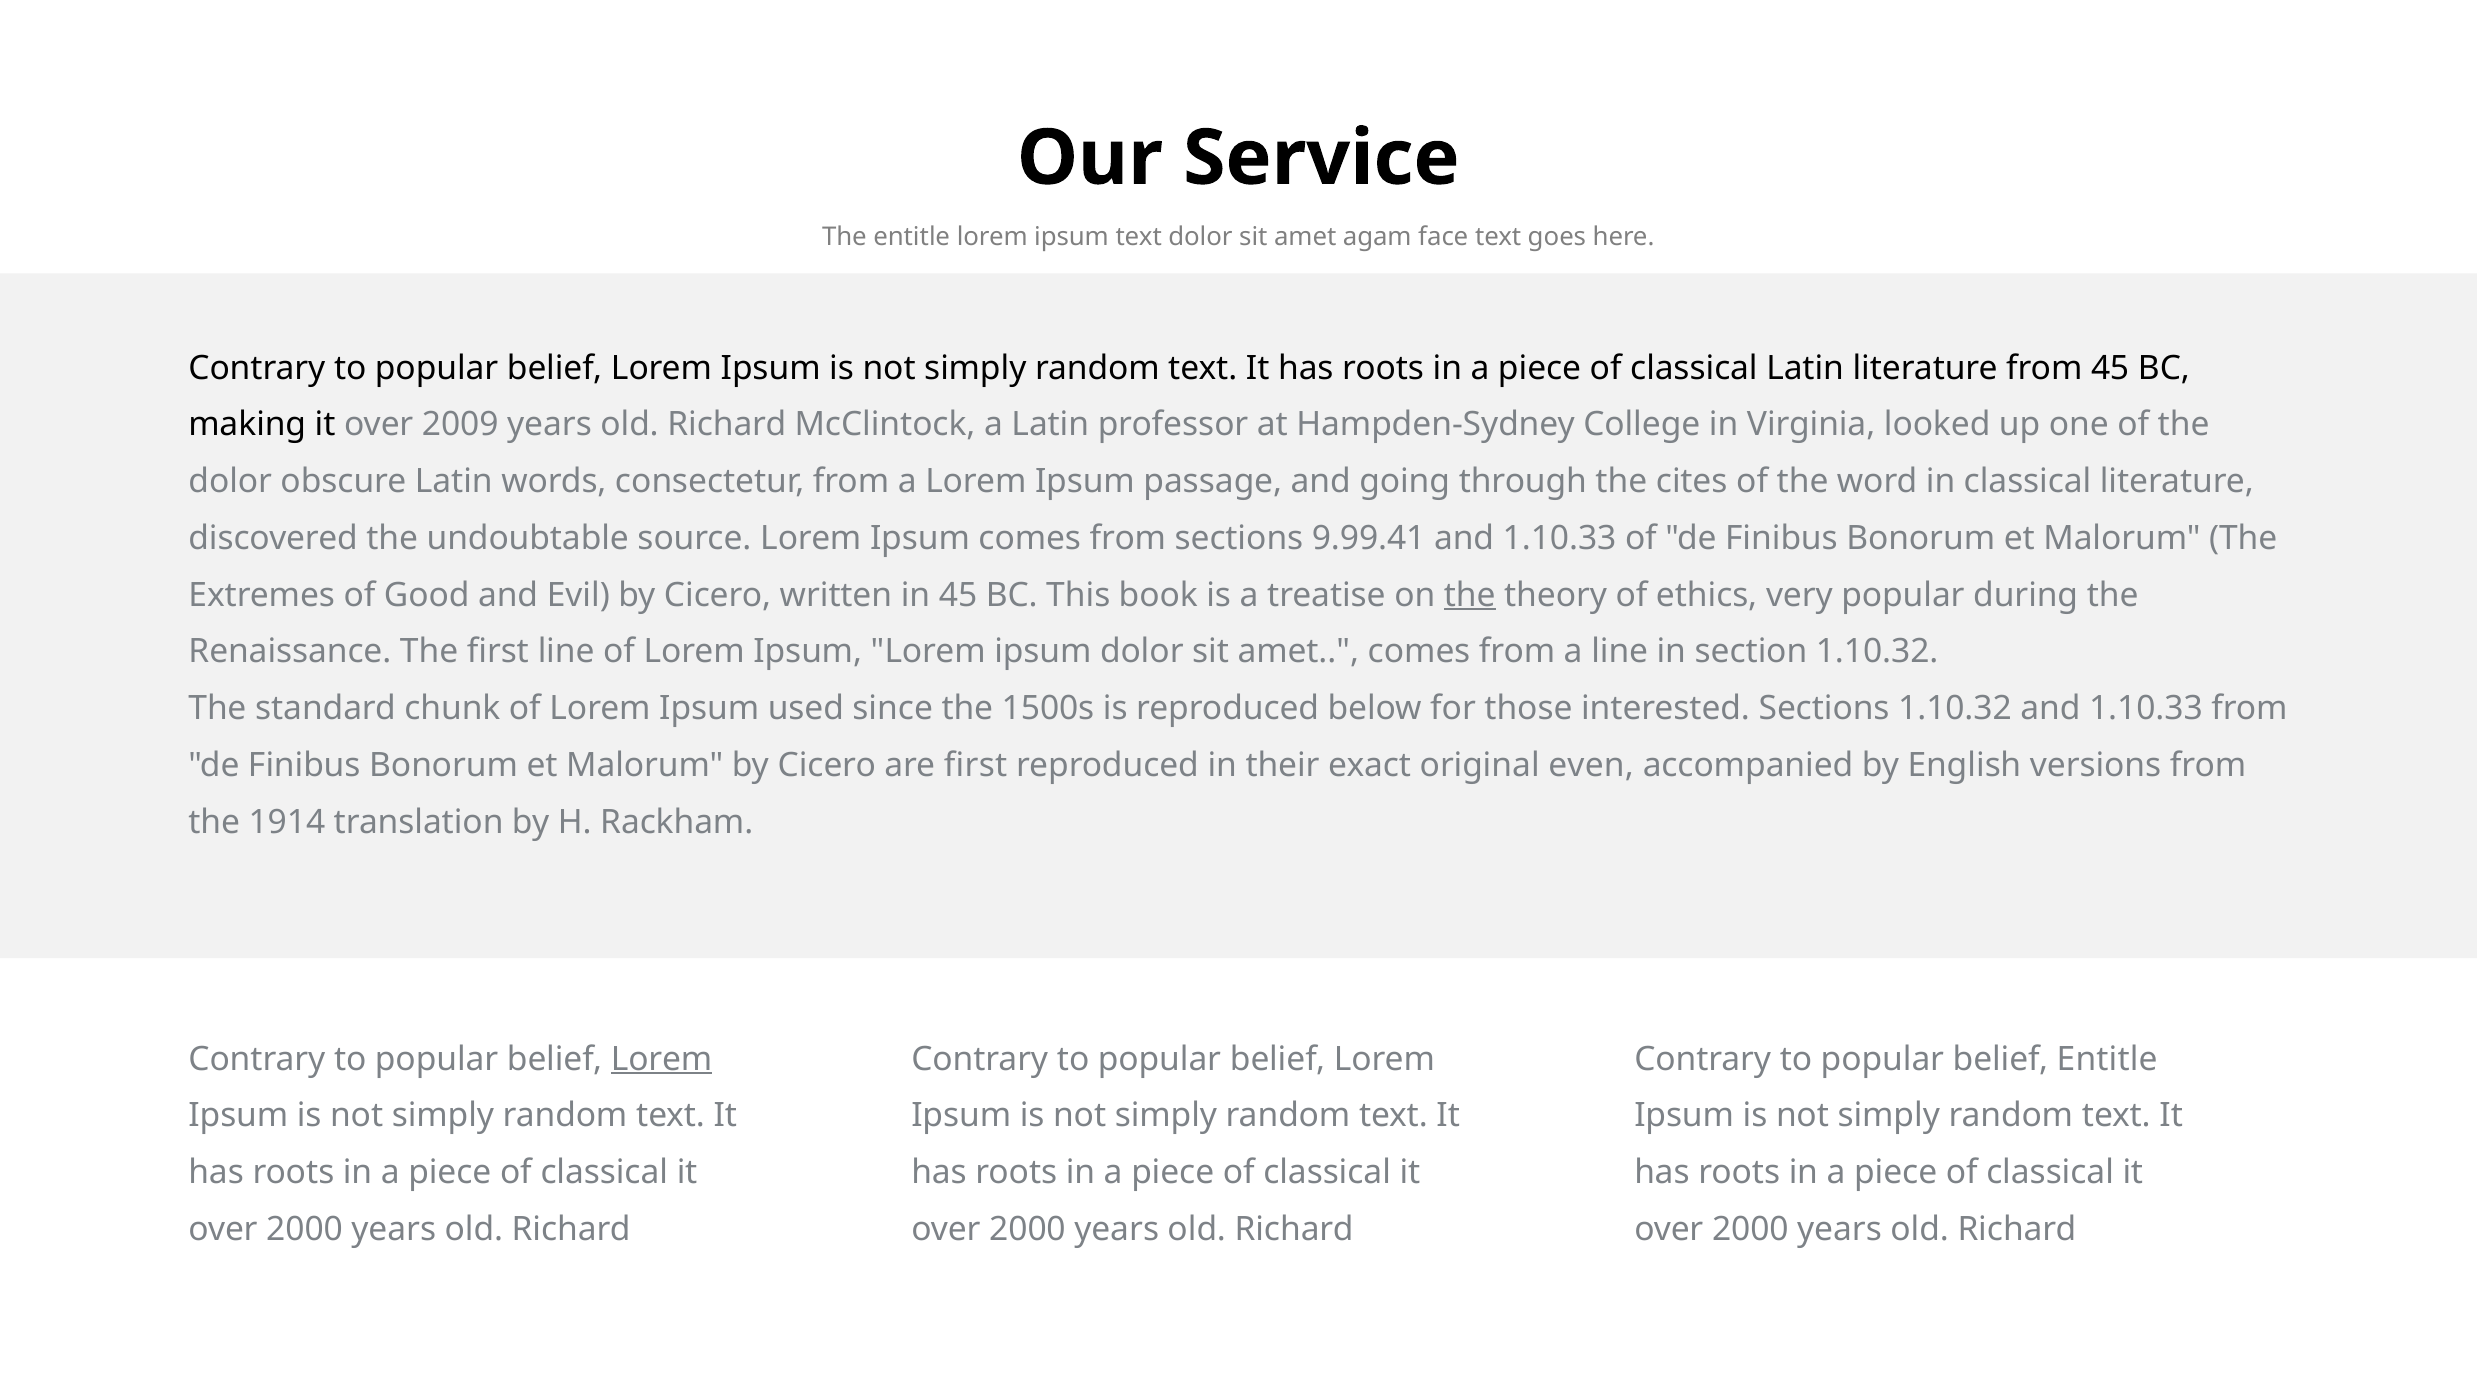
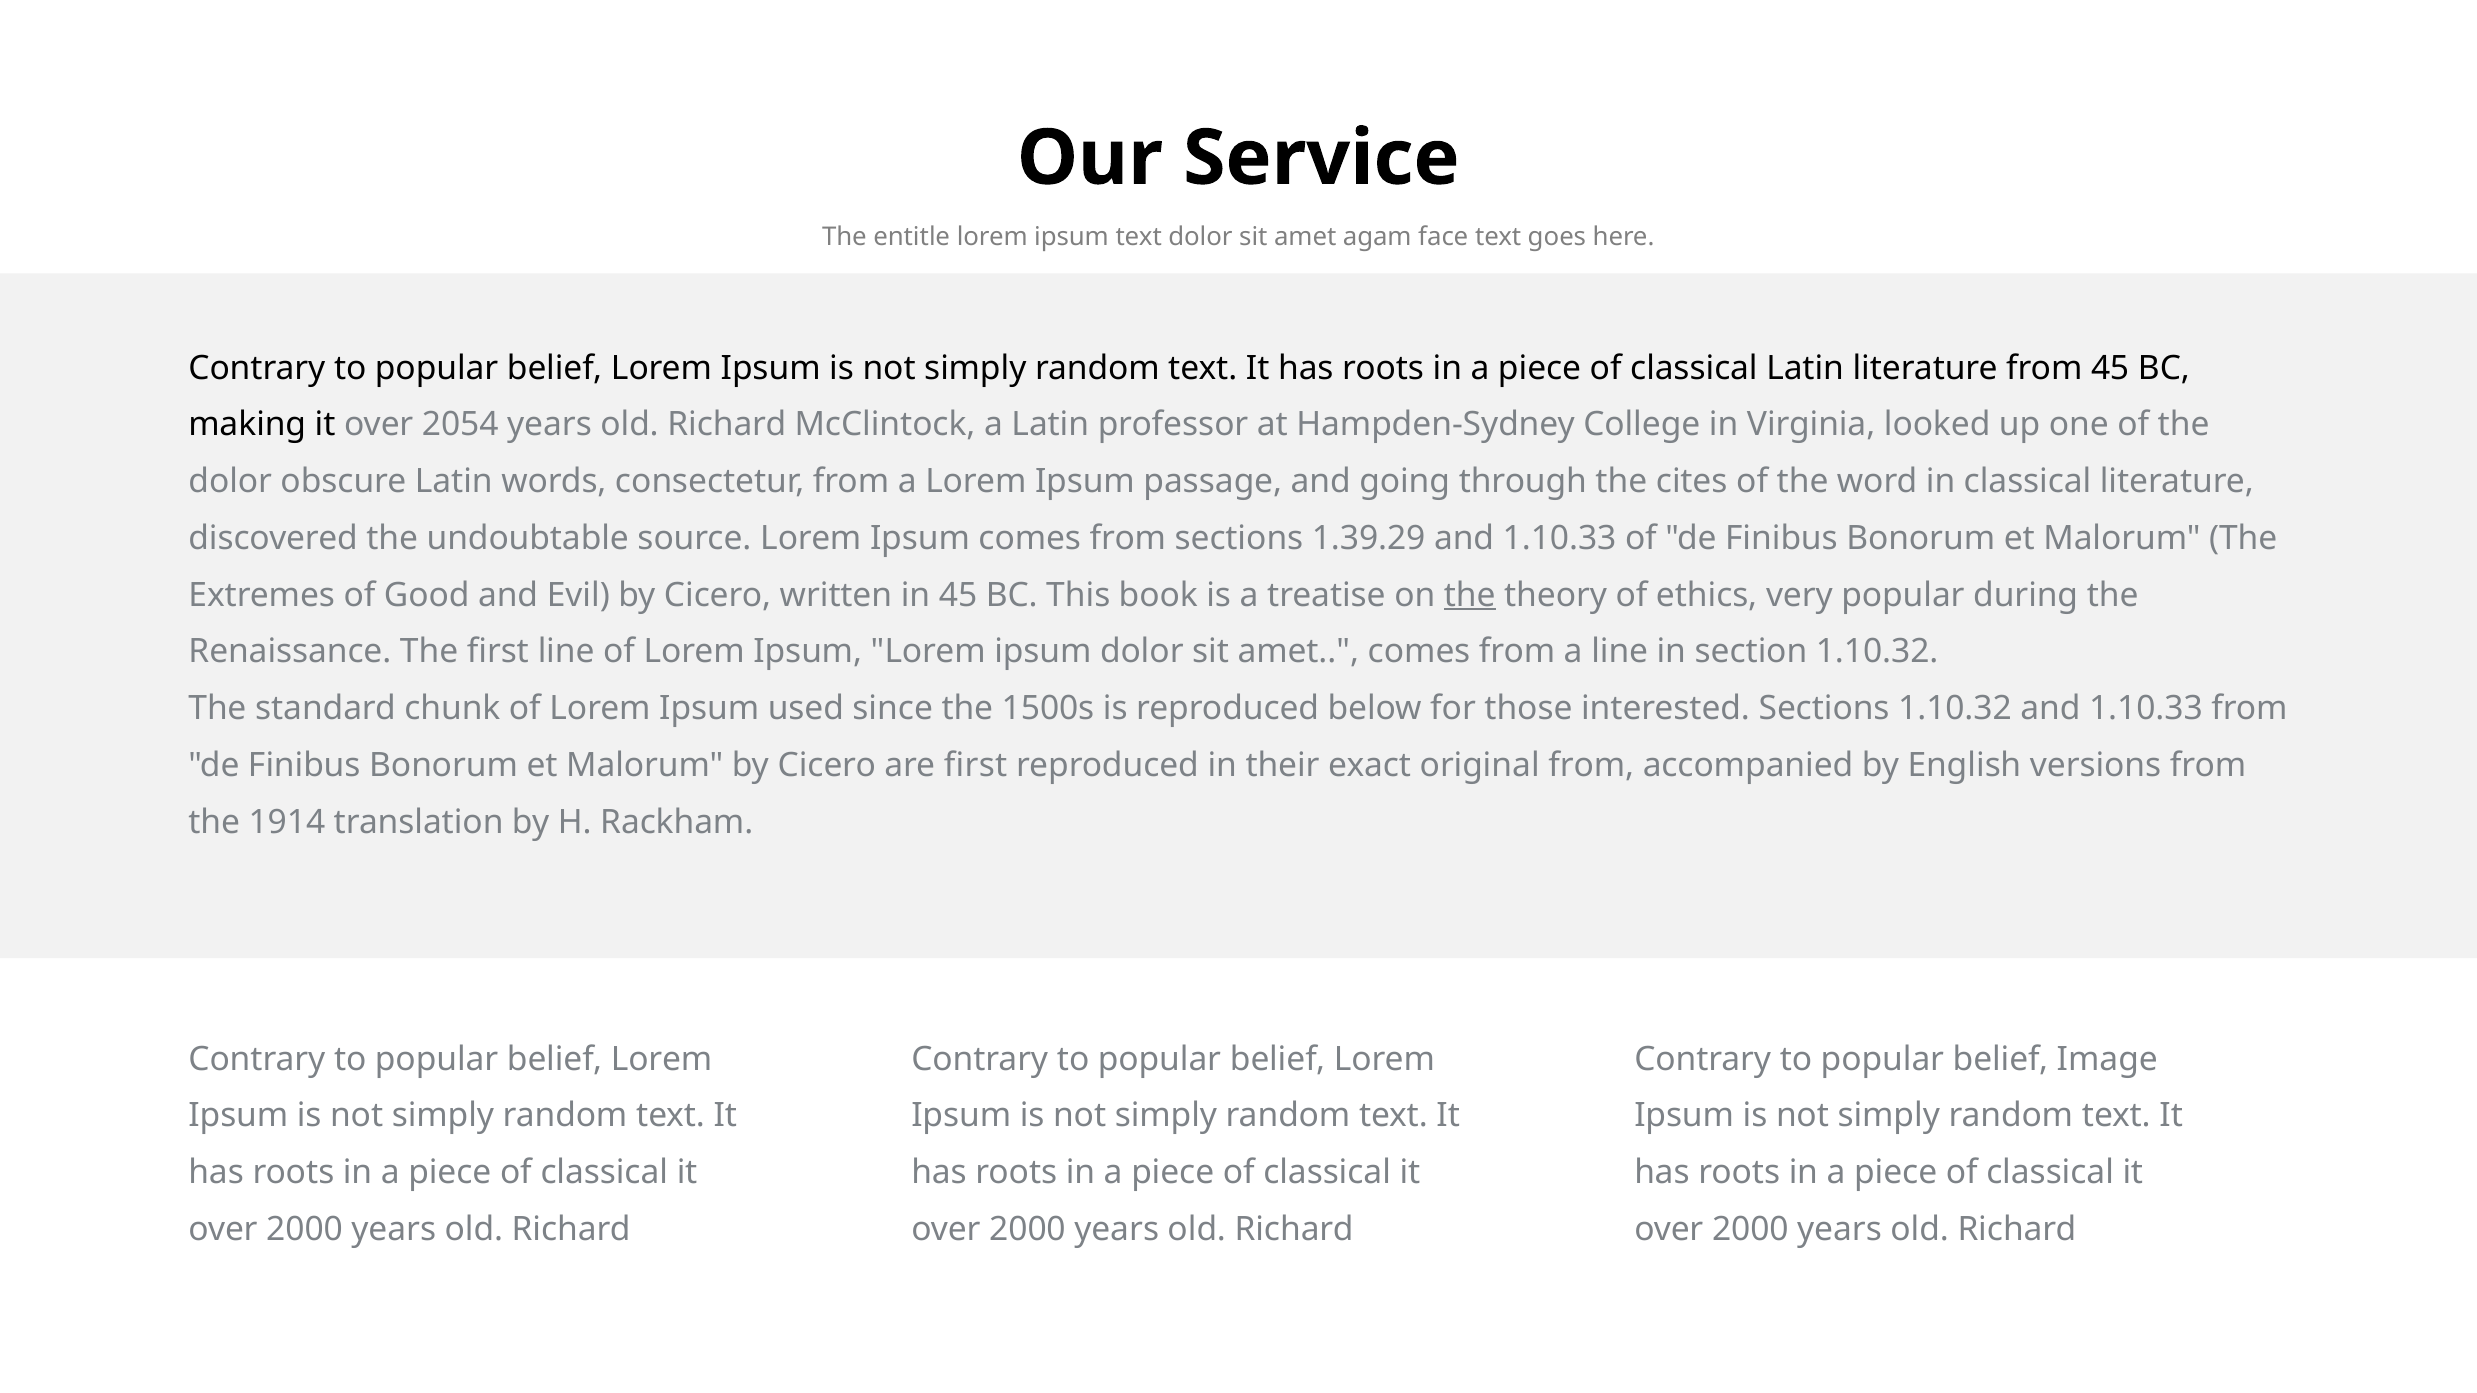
2009: 2009 -> 2054 (460, 425)
9.99.41: 9.99.41 -> 1.39.29 (1369, 538)
original even: even -> from (1591, 765)
Lorem underline: present -> none (662, 1059)
belief Entitle: Entitle -> Image (2107, 1059)
